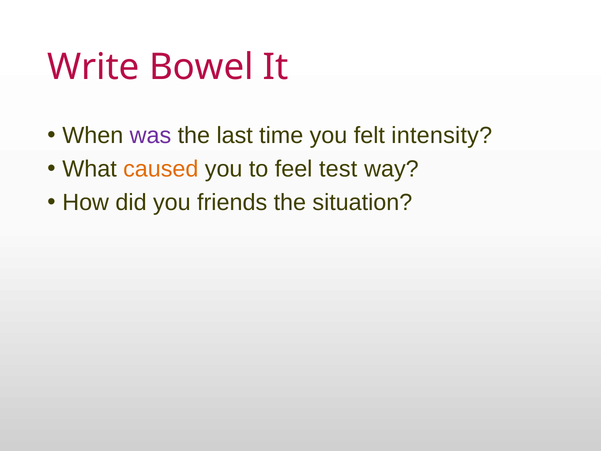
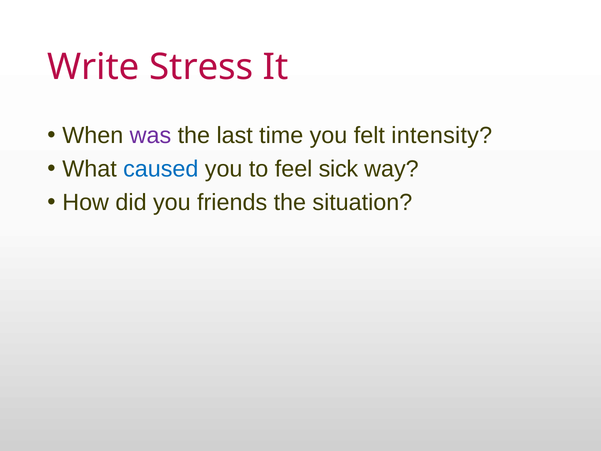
Bowel: Bowel -> Stress (201, 67)
caused colour: orange -> blue (161, 169)
test: test -> sick (338, 169)
